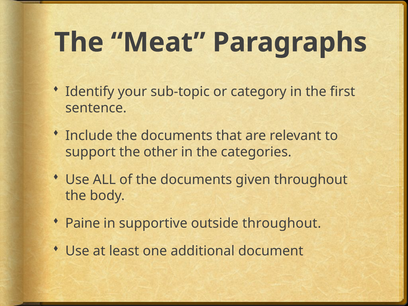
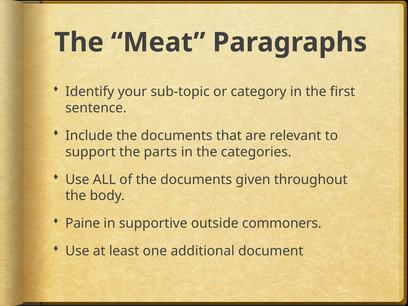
other: other -> parts (160, 152)
outside throughout: throughout -> commoners (282, 223)
